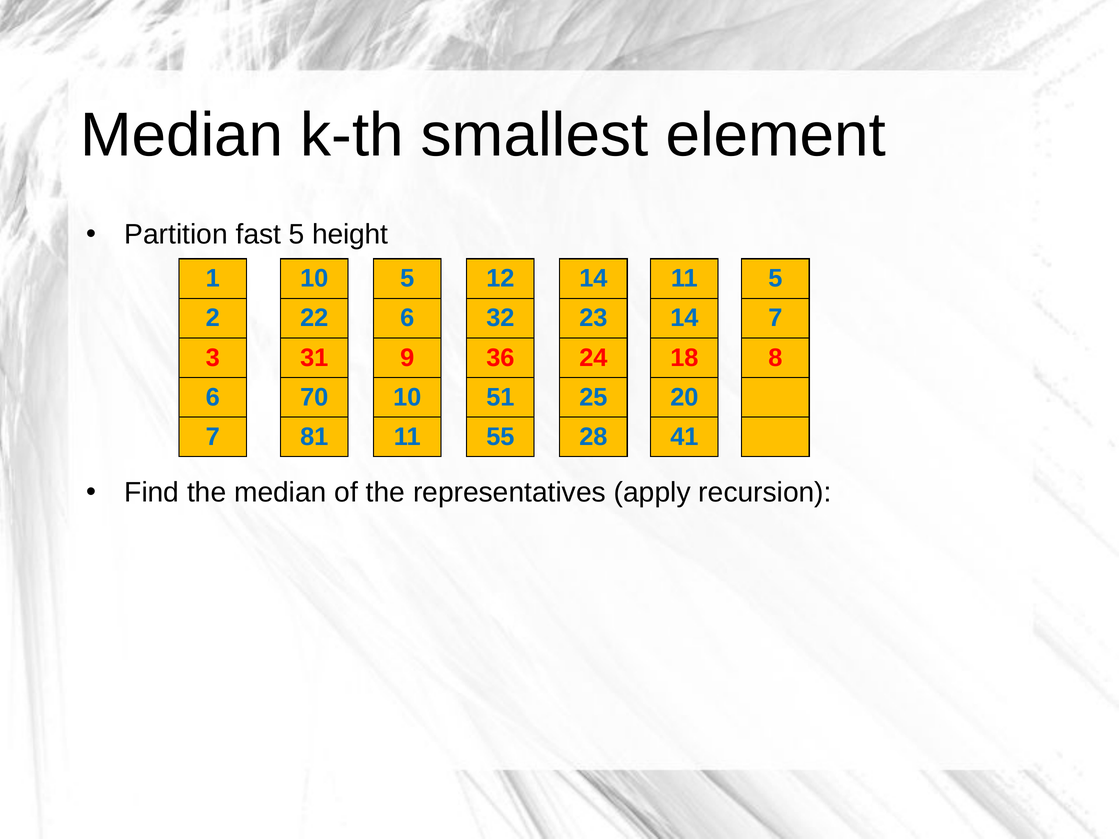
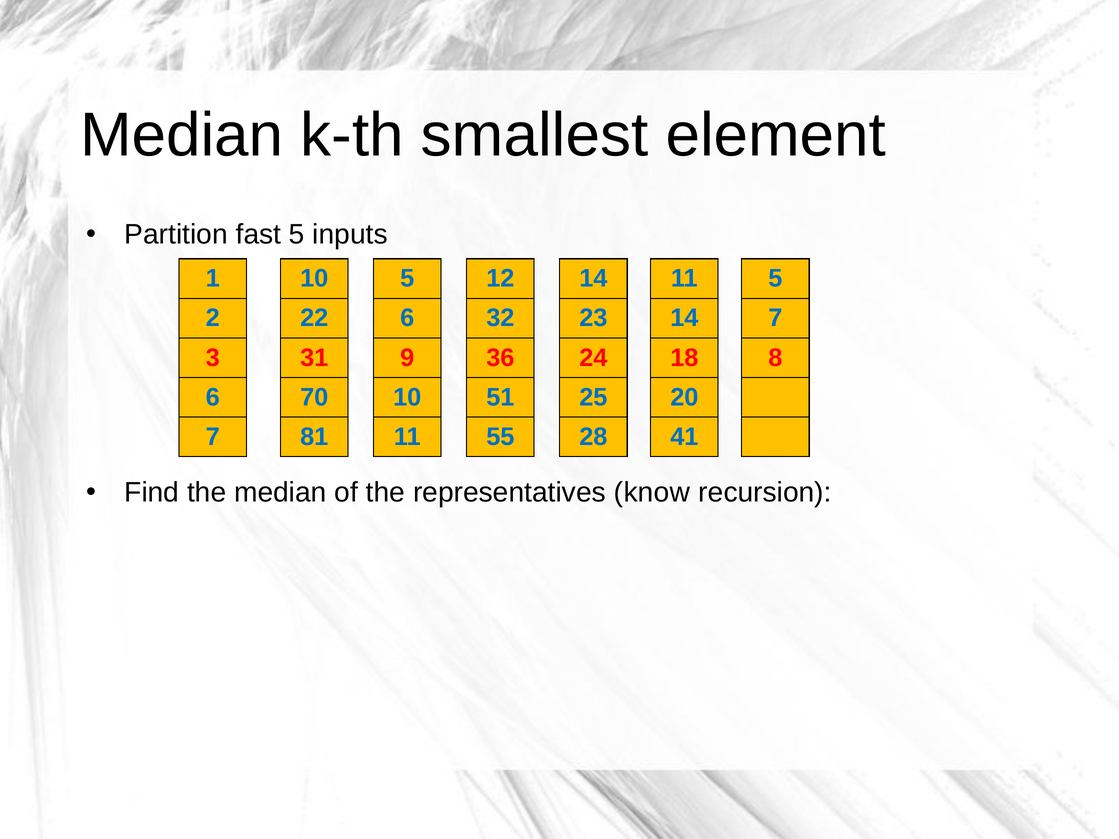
height: height -> inputs (350, 235)
apply: apply -> know (652, 492)
